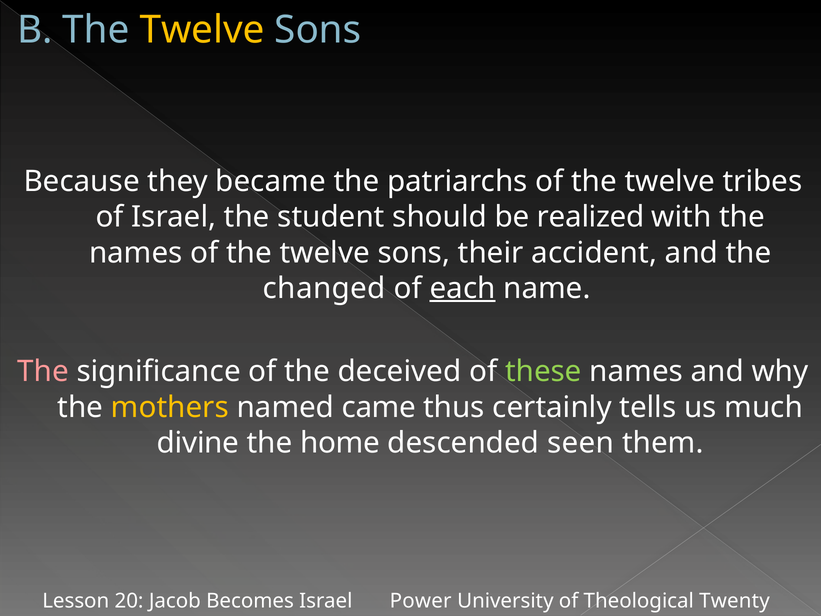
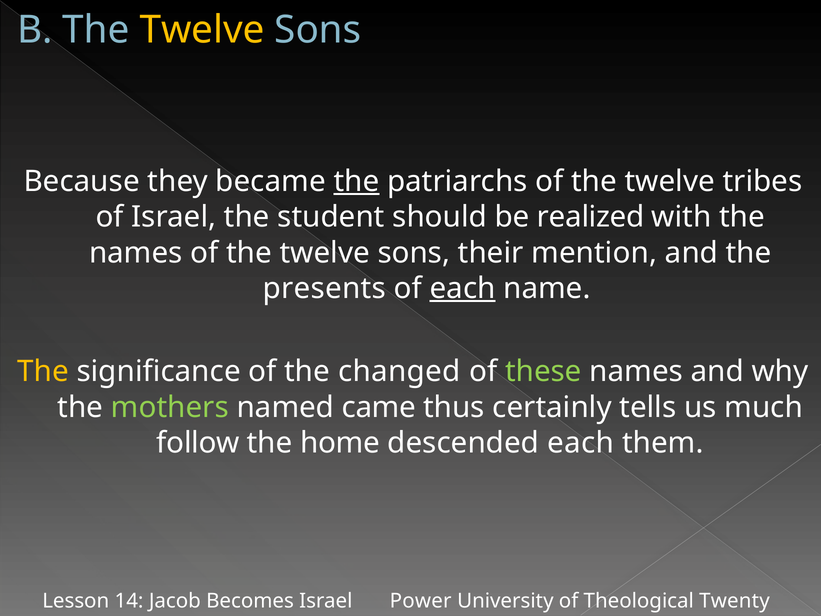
the underline: none -> present (356, 181)
accident: accident -> mention (594, 253)
changed: changed -> presents (324, 288)
The colour: pink -> yellow (43, 371)
deceived: deceived -> changed (399, 371)
mothers colour: yellow -> light green (170, 407)
divine: divine -> follow (198, 443)
descended seen: seen -> each (580, 443)
20: 20 -> 14 (129, 601)
